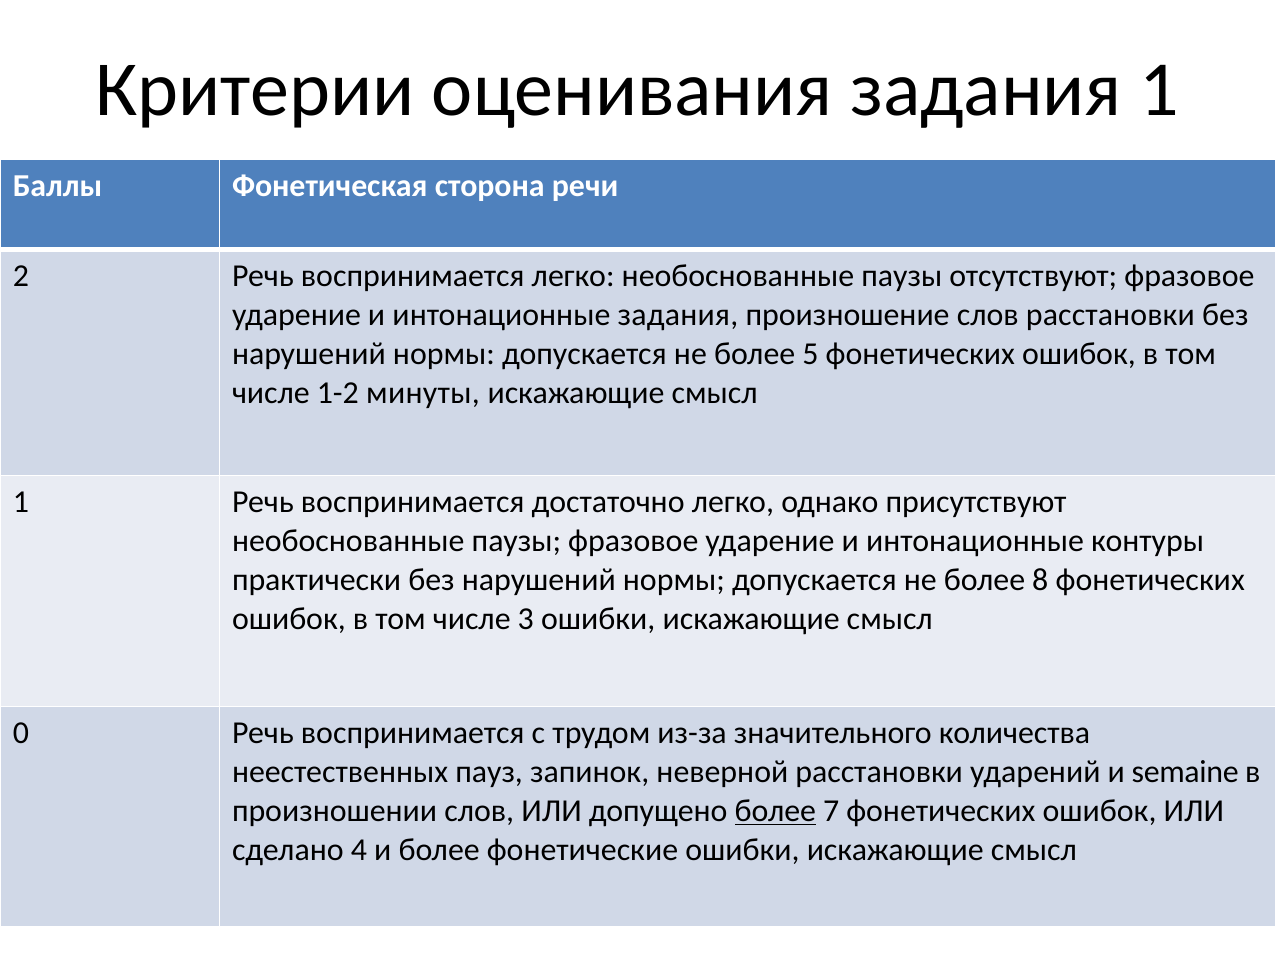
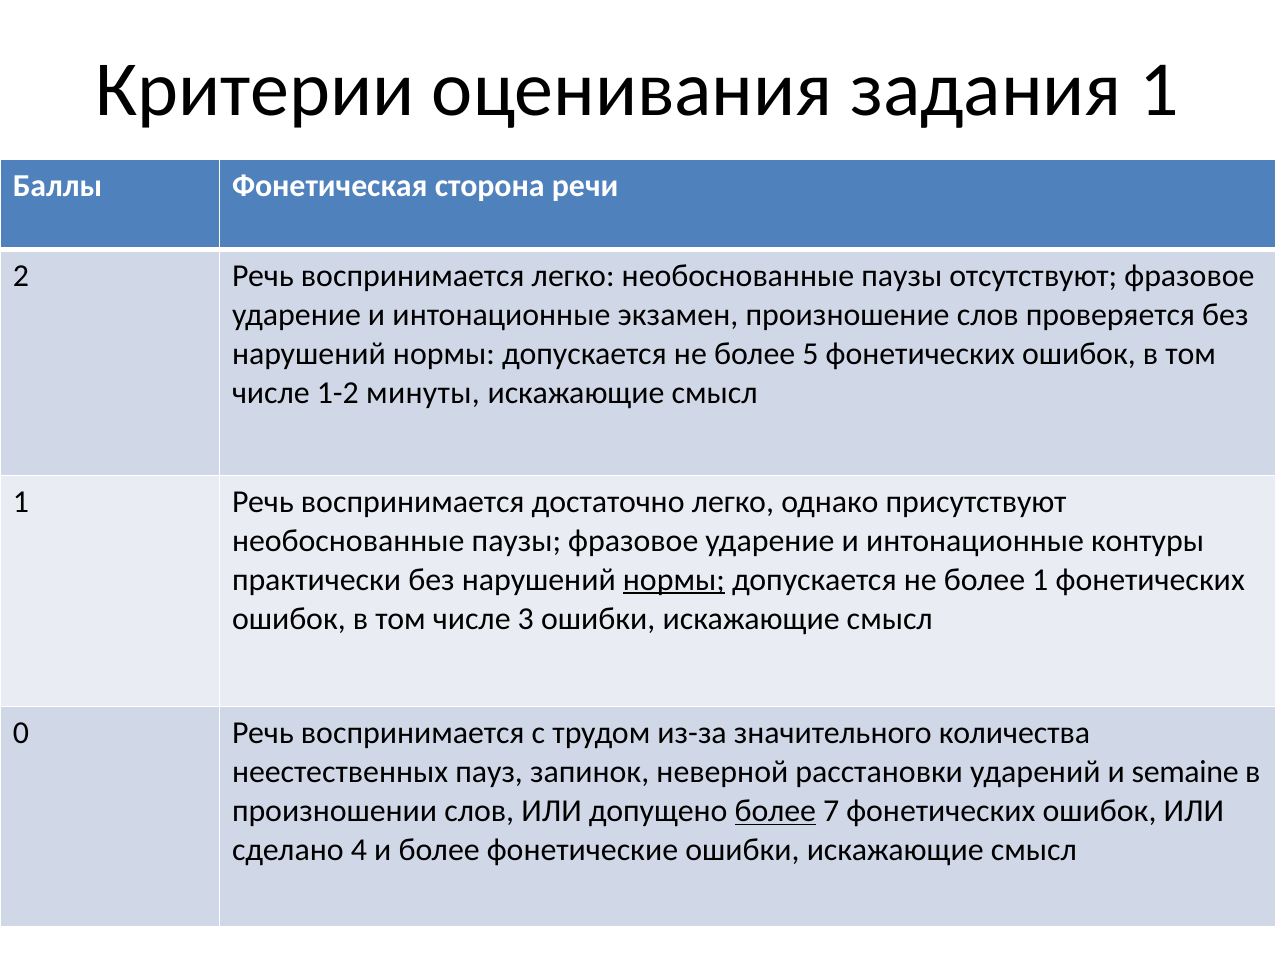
интонационные задания: задания -> экзамен (678, 315)
слов расстановки: расстановки -> проверяется (1110, 315)
нормы underline: none -> present (674, 580)
более 8: 8 -> 1 (1040, 580)
